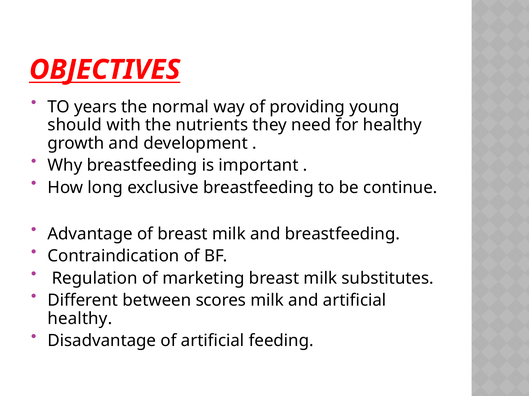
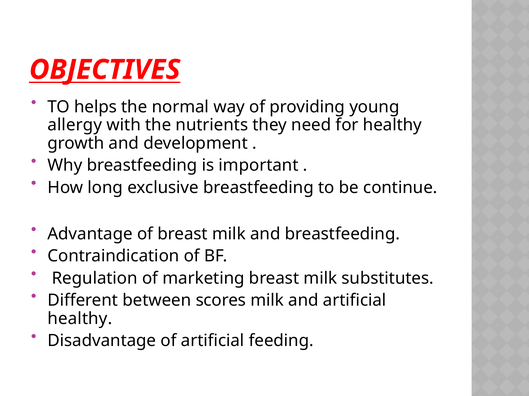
years: years -> helps (95, 107)
should: should -> allergy (75, 125)
